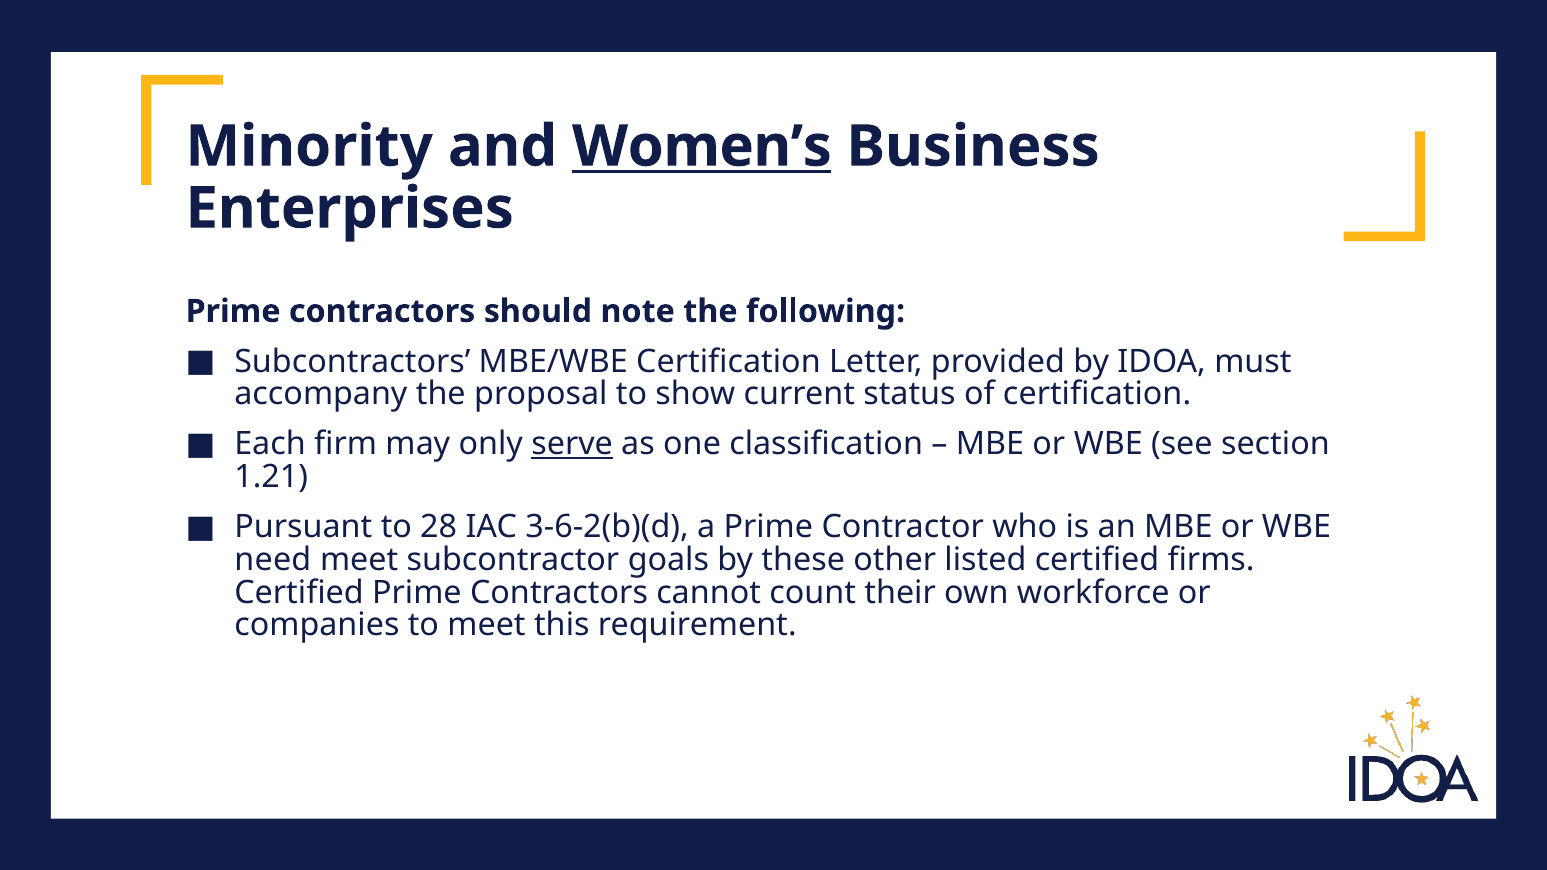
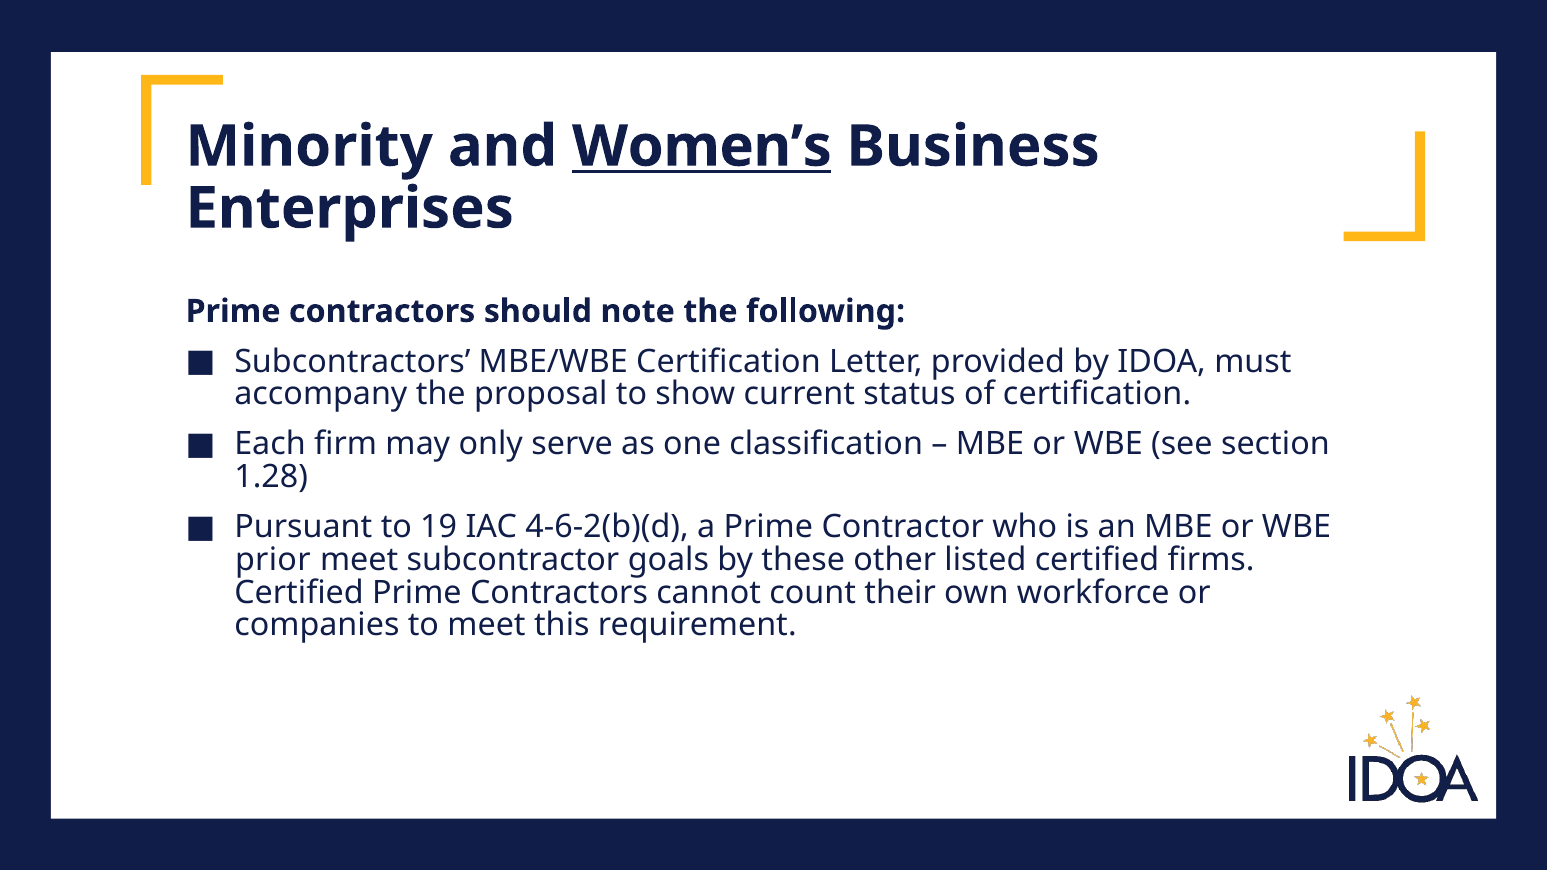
serve underline: present -> none (572, 444)
1.21: 1.21 -> 1.28 (271, 477)
28: 28 -> 19 (439, 527)
3-6-2(b)(d: 3-6-2(b)(d -> 4-6-2(b)(d (607, 527)
need: need -> prior (273, 560)
